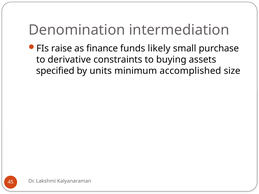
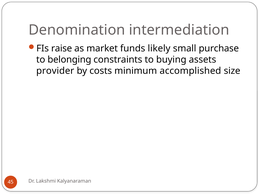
finance: finance -> market (102, 49)
derivative: derivative -> belonging (69, 60)
specified: specified -> provider (55, 71)
units: units -> costs (101, 71)
